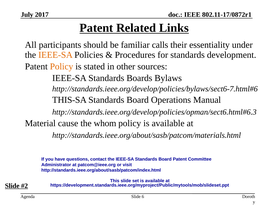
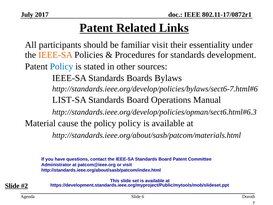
familiar calls: calls -> visit (160, 45)
Policy colour: orange -> blue (62, 66)
THIS-SA: THIS-SA -> LIST-SA (69, 100)
the whom: whom -> policy (105, 123)
